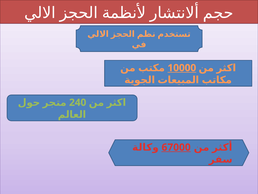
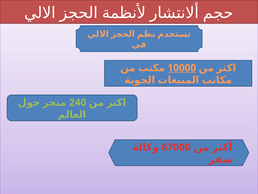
67000 underline: present -> none (176, 147)
